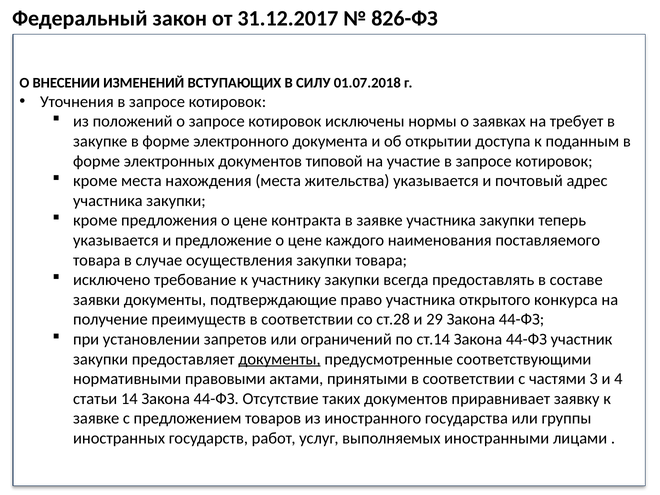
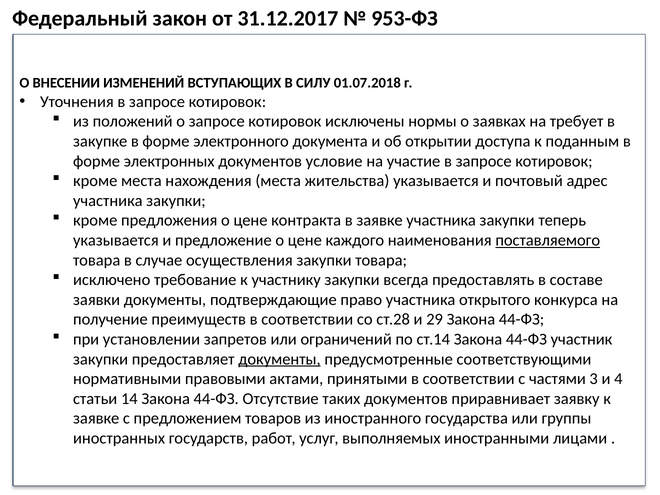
826-ФЗ: 826-ФЗ -> 953-ФЗ (405, 18)
типовой: типовой -> условие (334, 161)
поставляемого underline: none -> present (548, 240)
